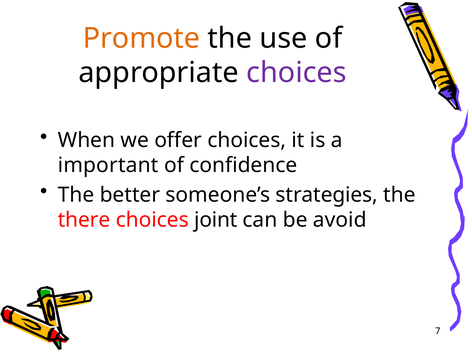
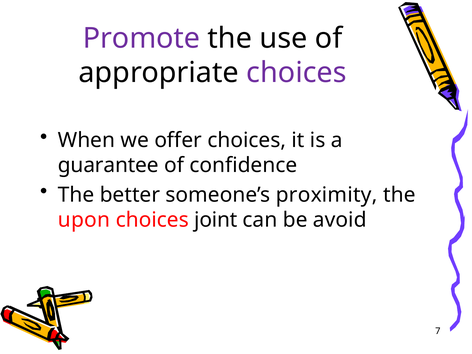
Promote colour: orange -> purple (141, 38)
important: important -> guarantee (108, 165)
strategies: strategies -> proximity (327, 195)
there: there -> upon (84, 220)
